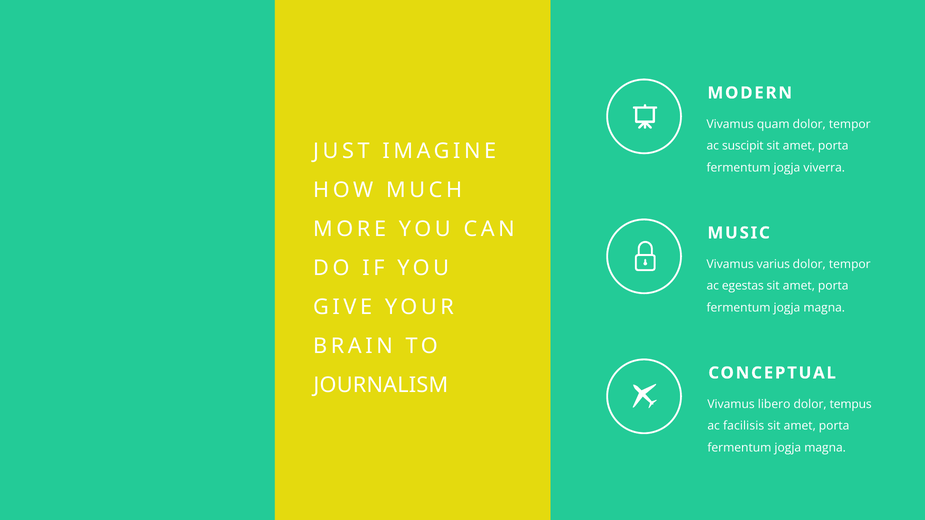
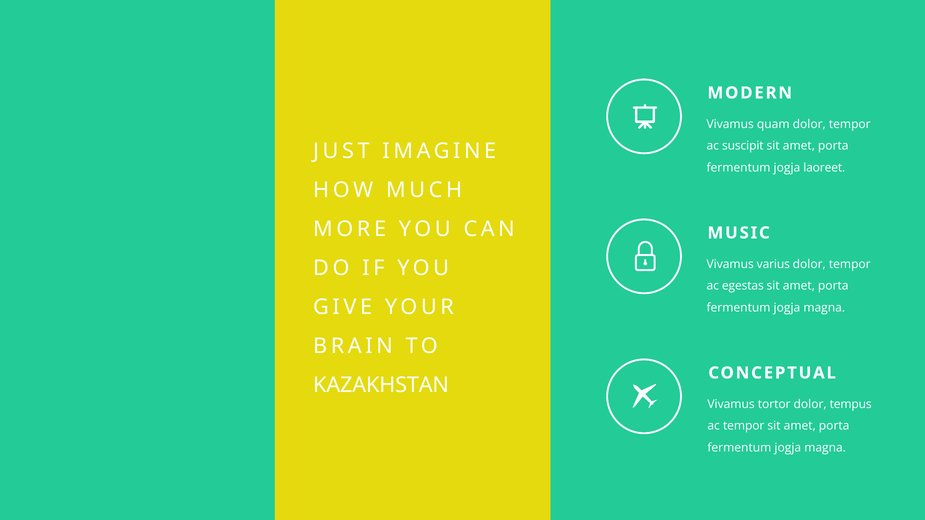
viverra: viverra -> laoreet (824, 168)
JOURNALISM: JOURNALISM -> KAZAKHSTAN (381, 386)
libero: libero -> tortor (774, 405)
ac facilisis: facilisis -> tempor (744, 426)
